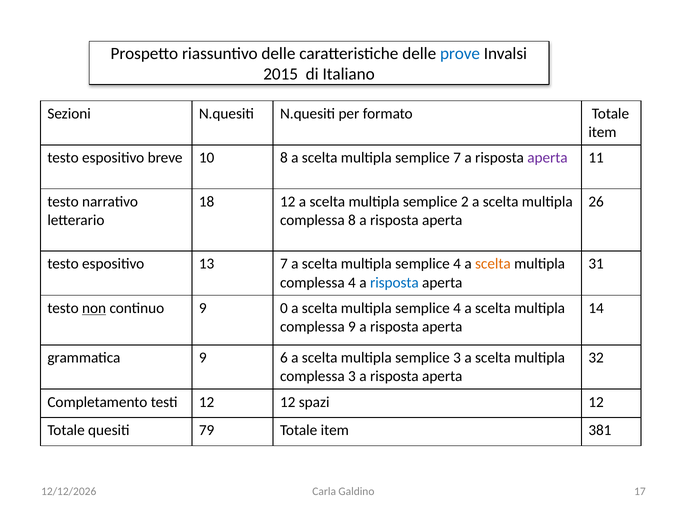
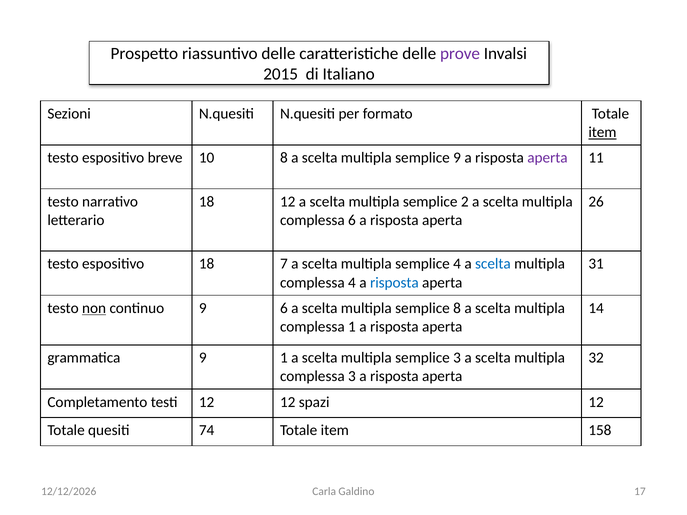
prove colour: blue -> purple (460, 54)
item underline: none -> present (602, 132)
semplice 7: 7 -> 9 (457, 158)
complessa 8: 8 -> 6 (352, 220)
espositivo 13: 13 -> 18 (207, 264)
scelta colour: orange -> blue (493, 264)
9 0: 0 -> 6 (284, 308)
4: 4 -> 8 (457, 308)
complessa 9: 9 -> 1 (352, 327)
9 6: 6 -> 1 (284, 358)
79: 79 -> 74 (207, 431)
381: 381 -> 158 (600, 431)
